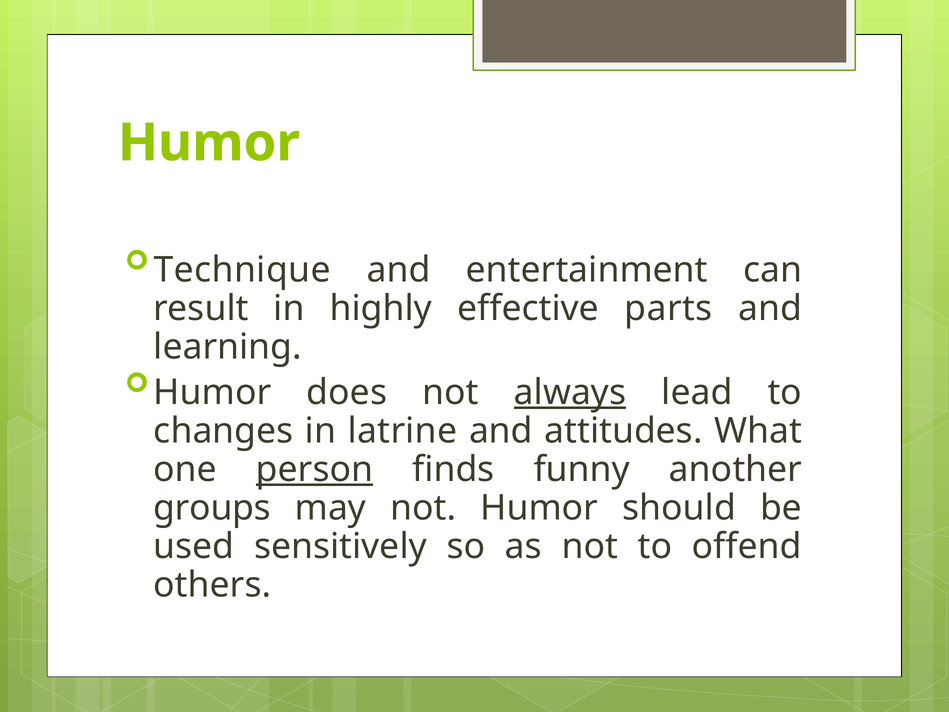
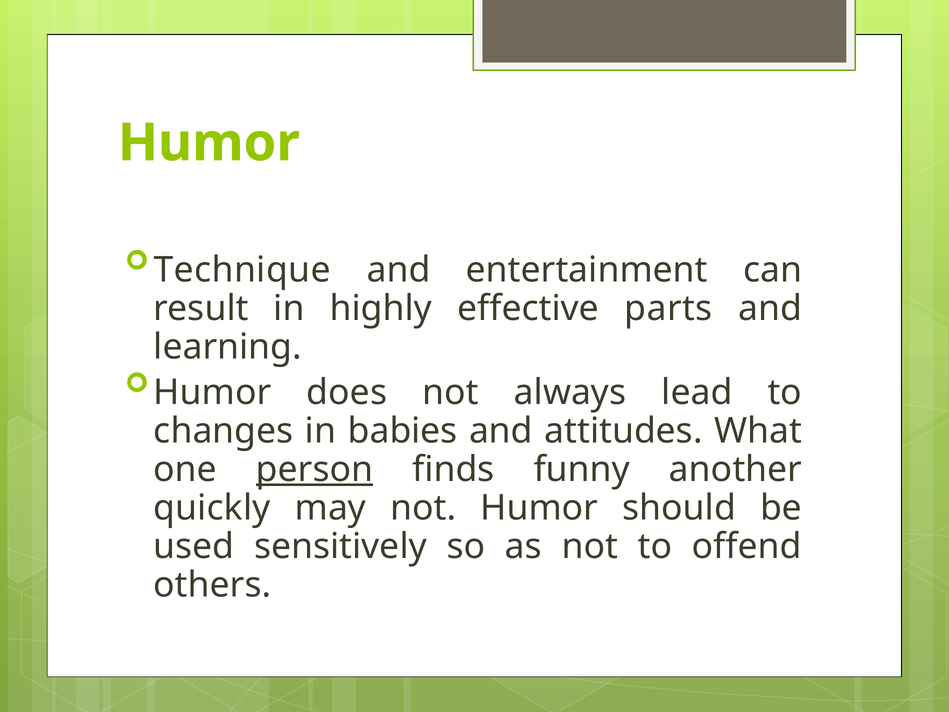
always underline: present -> none (570, 392)
latrine: latrine -> babies (403, 431)
groups: groups -> quickly (212, 508)
